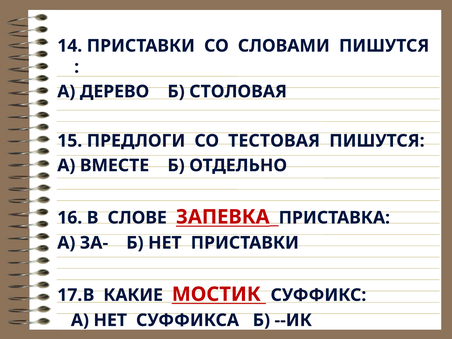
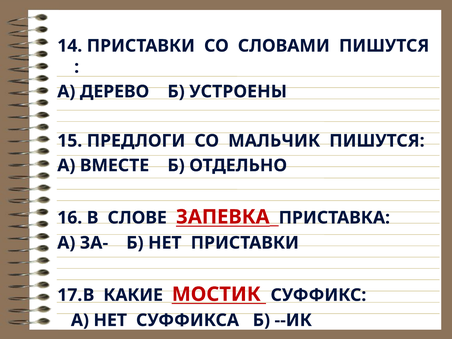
СТОЛОВАЯ: СТОЛОВАЯ -> УСТРОЕНЫ (238, 92)
ТЕСТОВАЯ: ТЕСТОВАЯ -> МАЛЬЧИК (274, 141)
